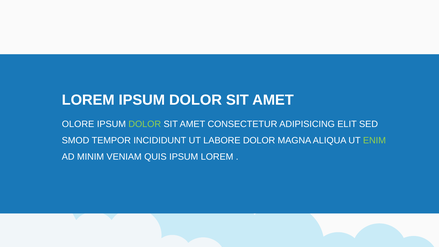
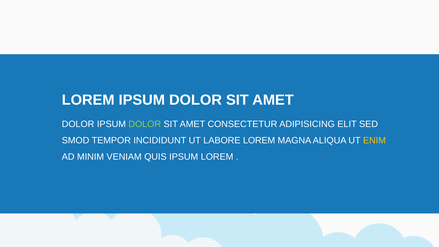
OLORE: OLORE -> DOLOR (78, 124)
LABORE DOLOR: DOLOR -> LOREM (259, 140)
ENIM colour: light green -> yellow (374, 140)
